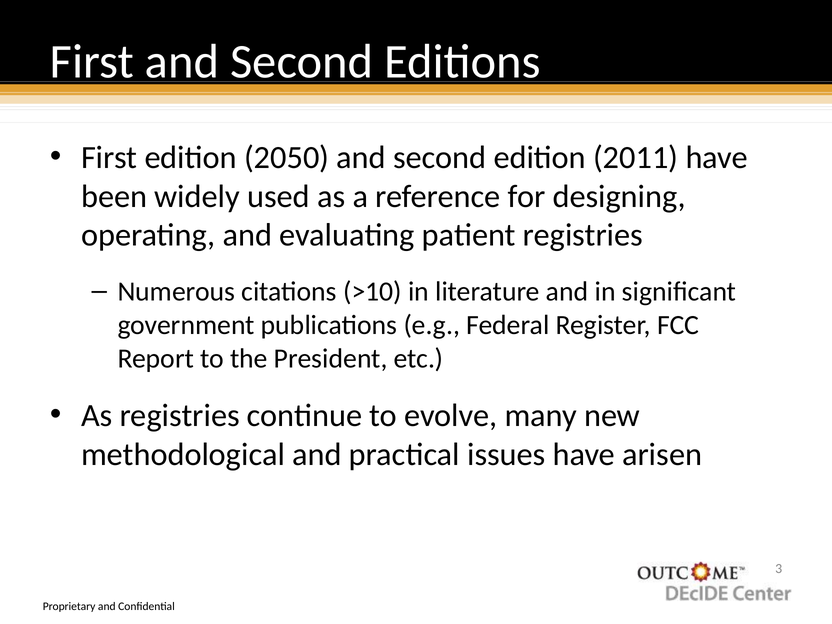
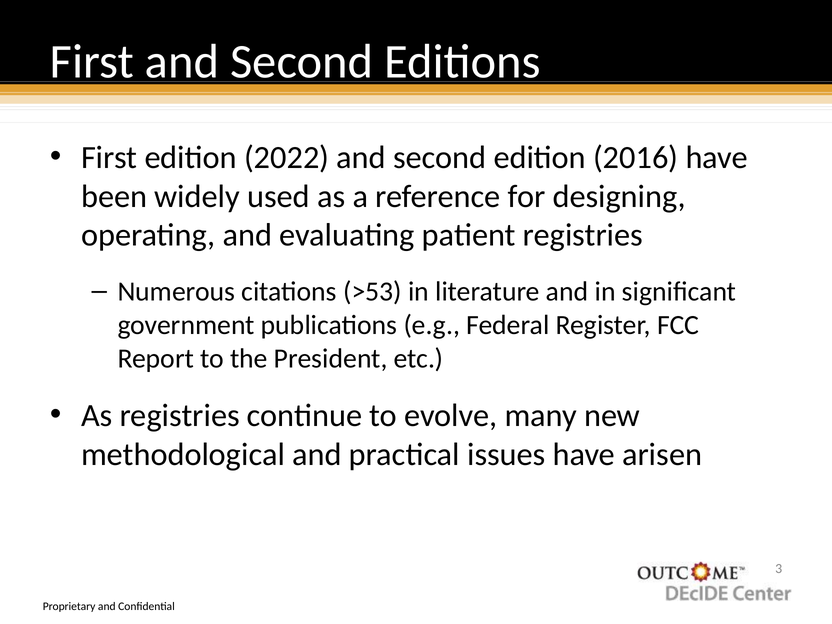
2050: 2050 -> 2022 (287, 158)
2011: 2011 -> 2016 (636, 158)
>10: >10 -> >53 (373, 292)
